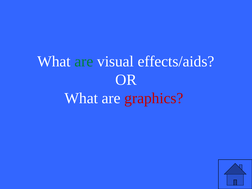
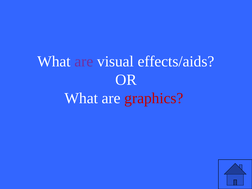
are colour: green -> purple (84, 61)
